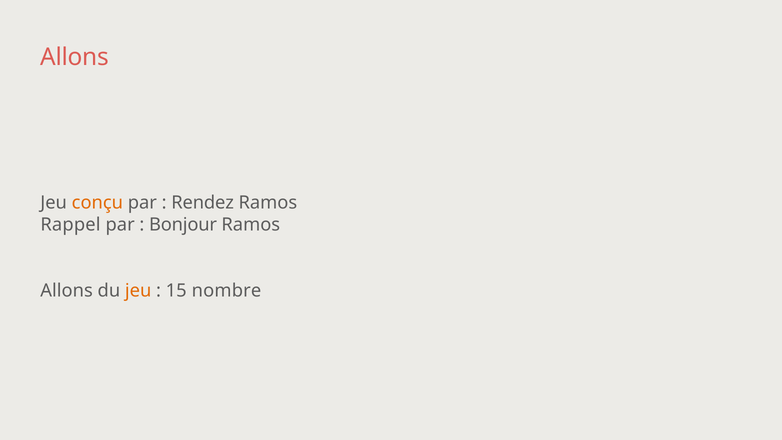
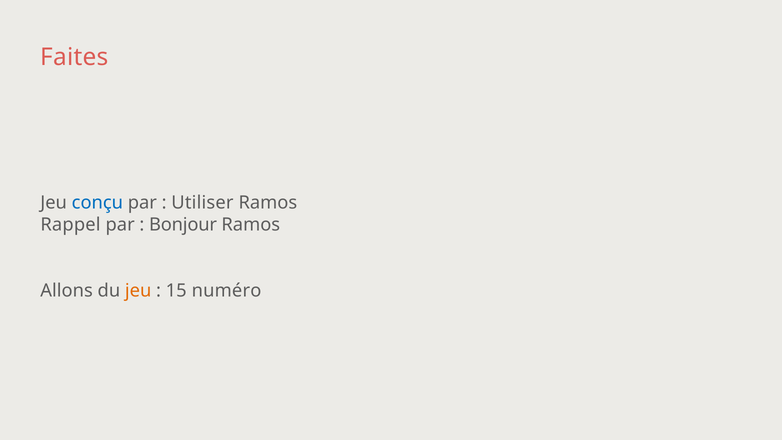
Allons: Allons -> Faites (74, 57)
conçu colour: orange -> blue (97, 203)
Rendez: Rendez -> Utiliser (202, 203)
nombre: nombre -> numéro (227, 291)
